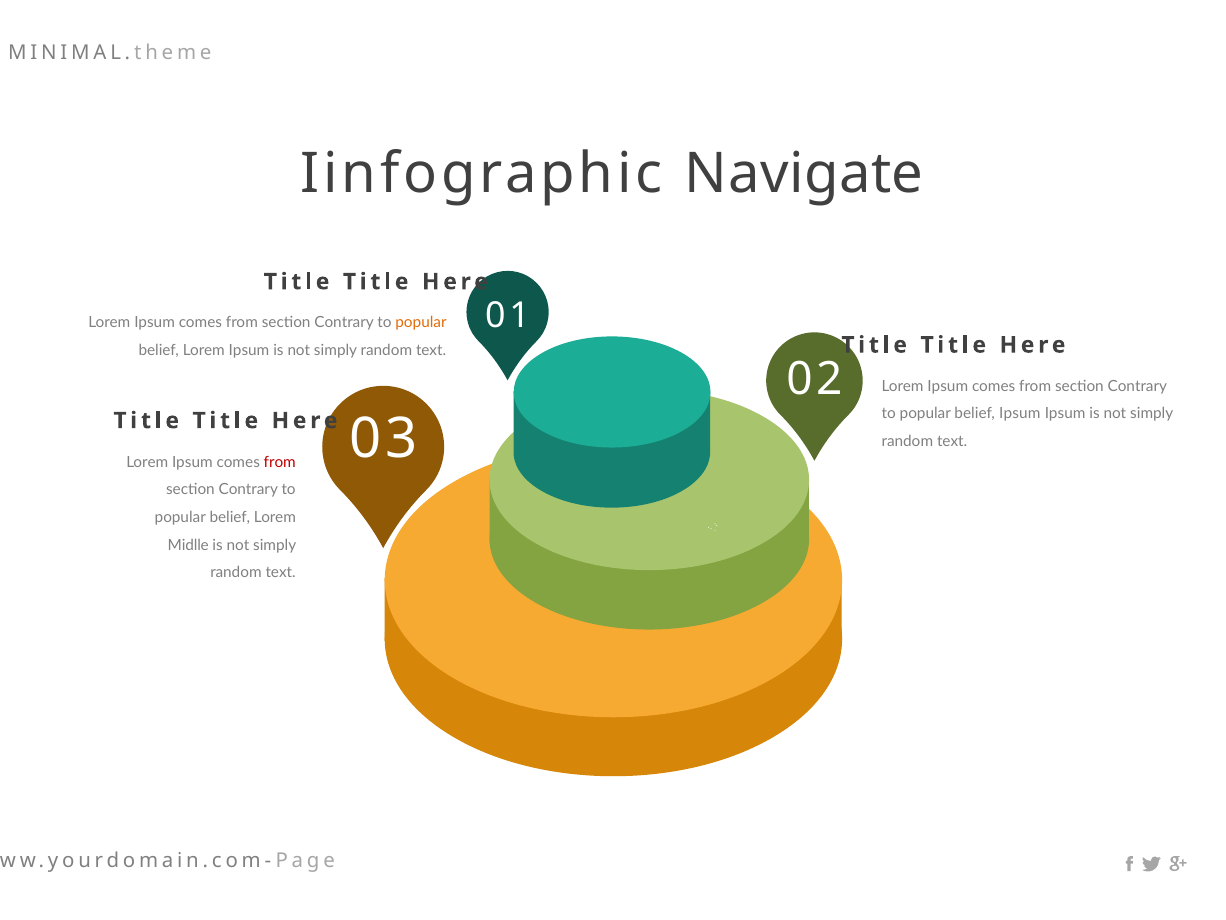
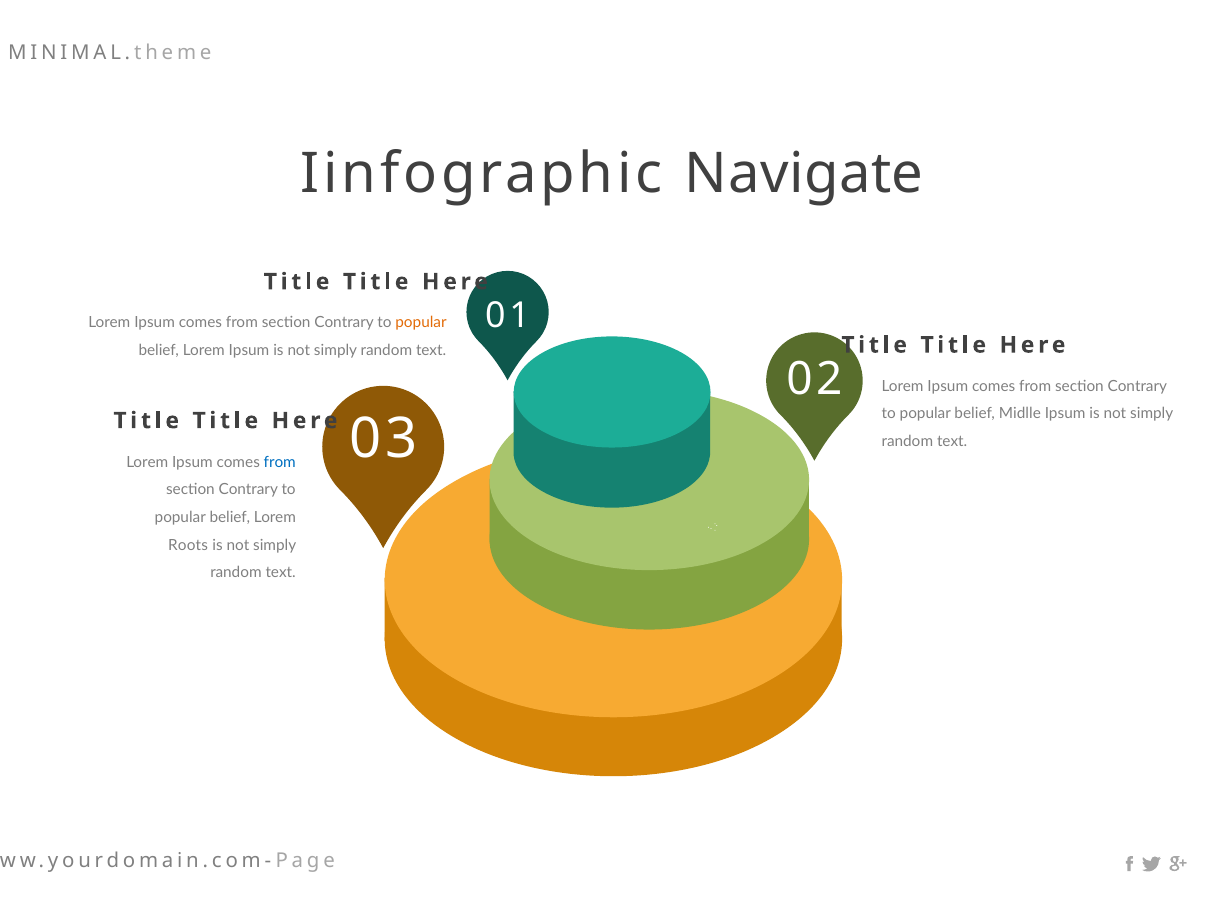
belief Ipsum: Ipsum -> Midlle (1020, 414)
from colour: red -> blue (280, 462)
Midlle: Midlle -> Roots (188, 545)
